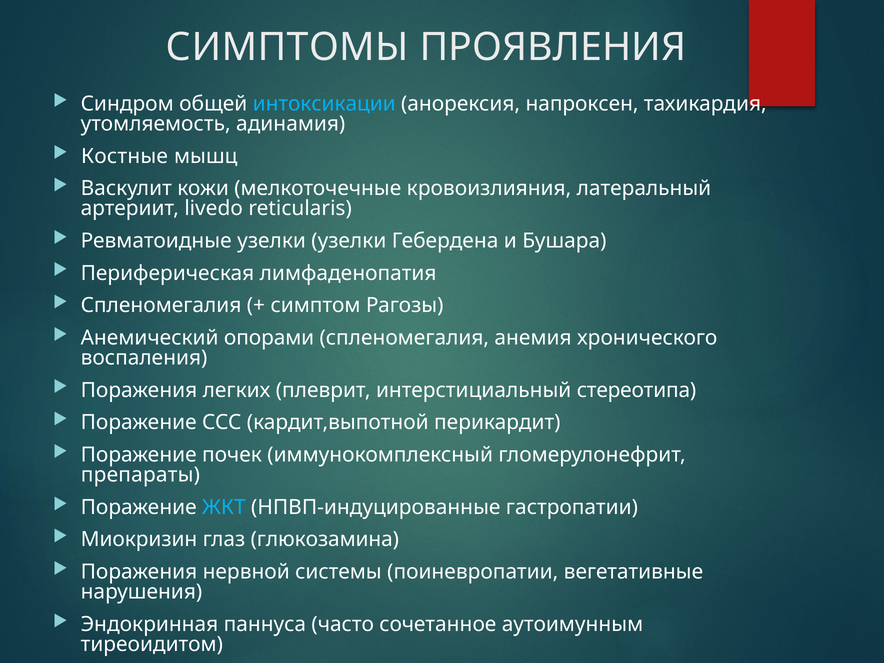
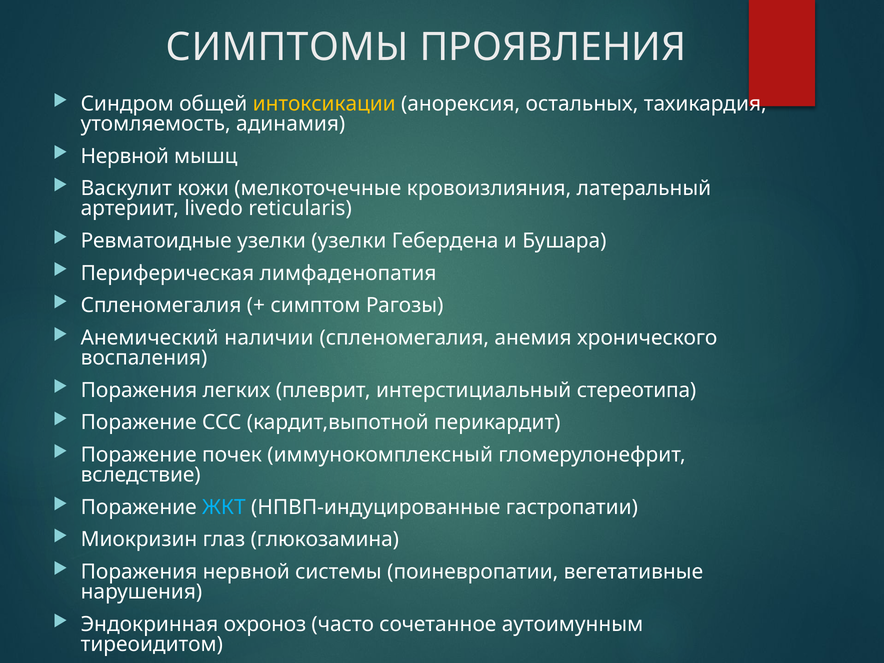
интоксикации colour: light blue -> yellow (324, 104)
напроксен: напроксен -> остальных (582, 104)
Костные: Костные -> Нервной (125, 156)
опорами: опорами -> наличии (269, 338)
препараты: препараты -> вследствие (141, 475)
паннуса: паннуса -> охроноз (265, 624)
